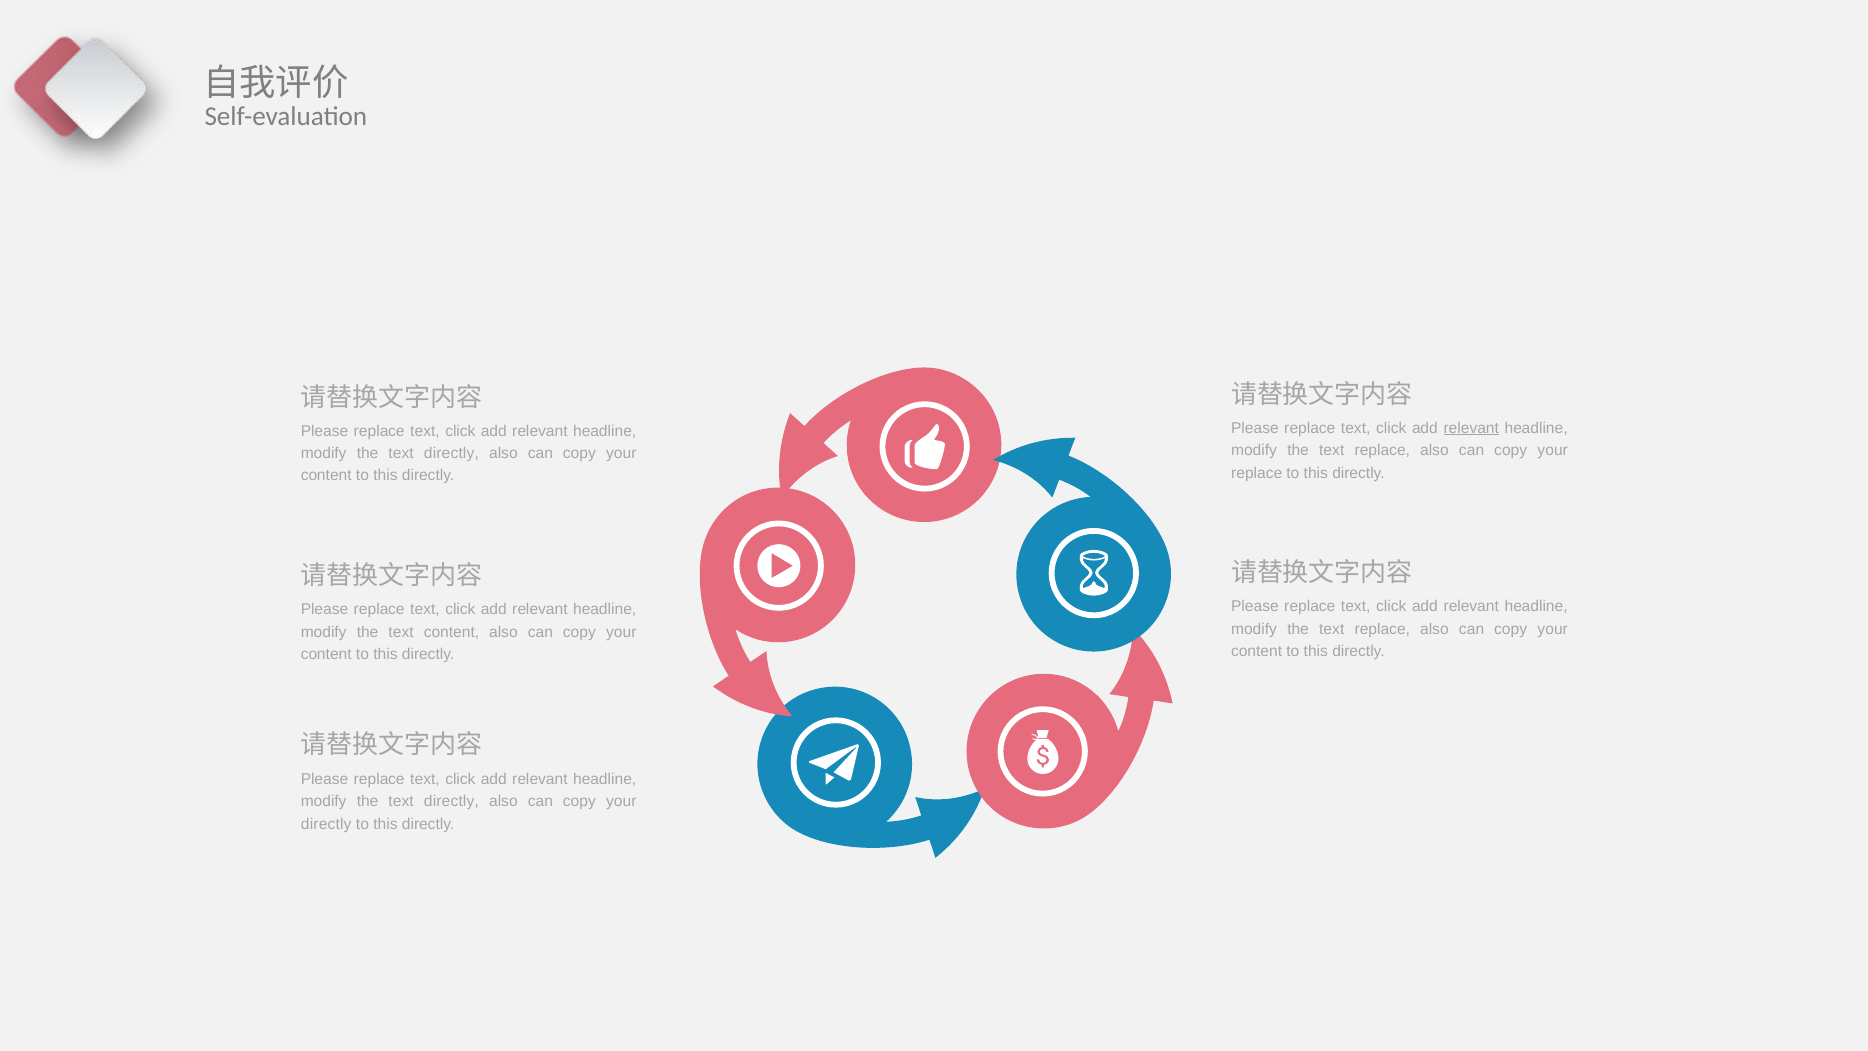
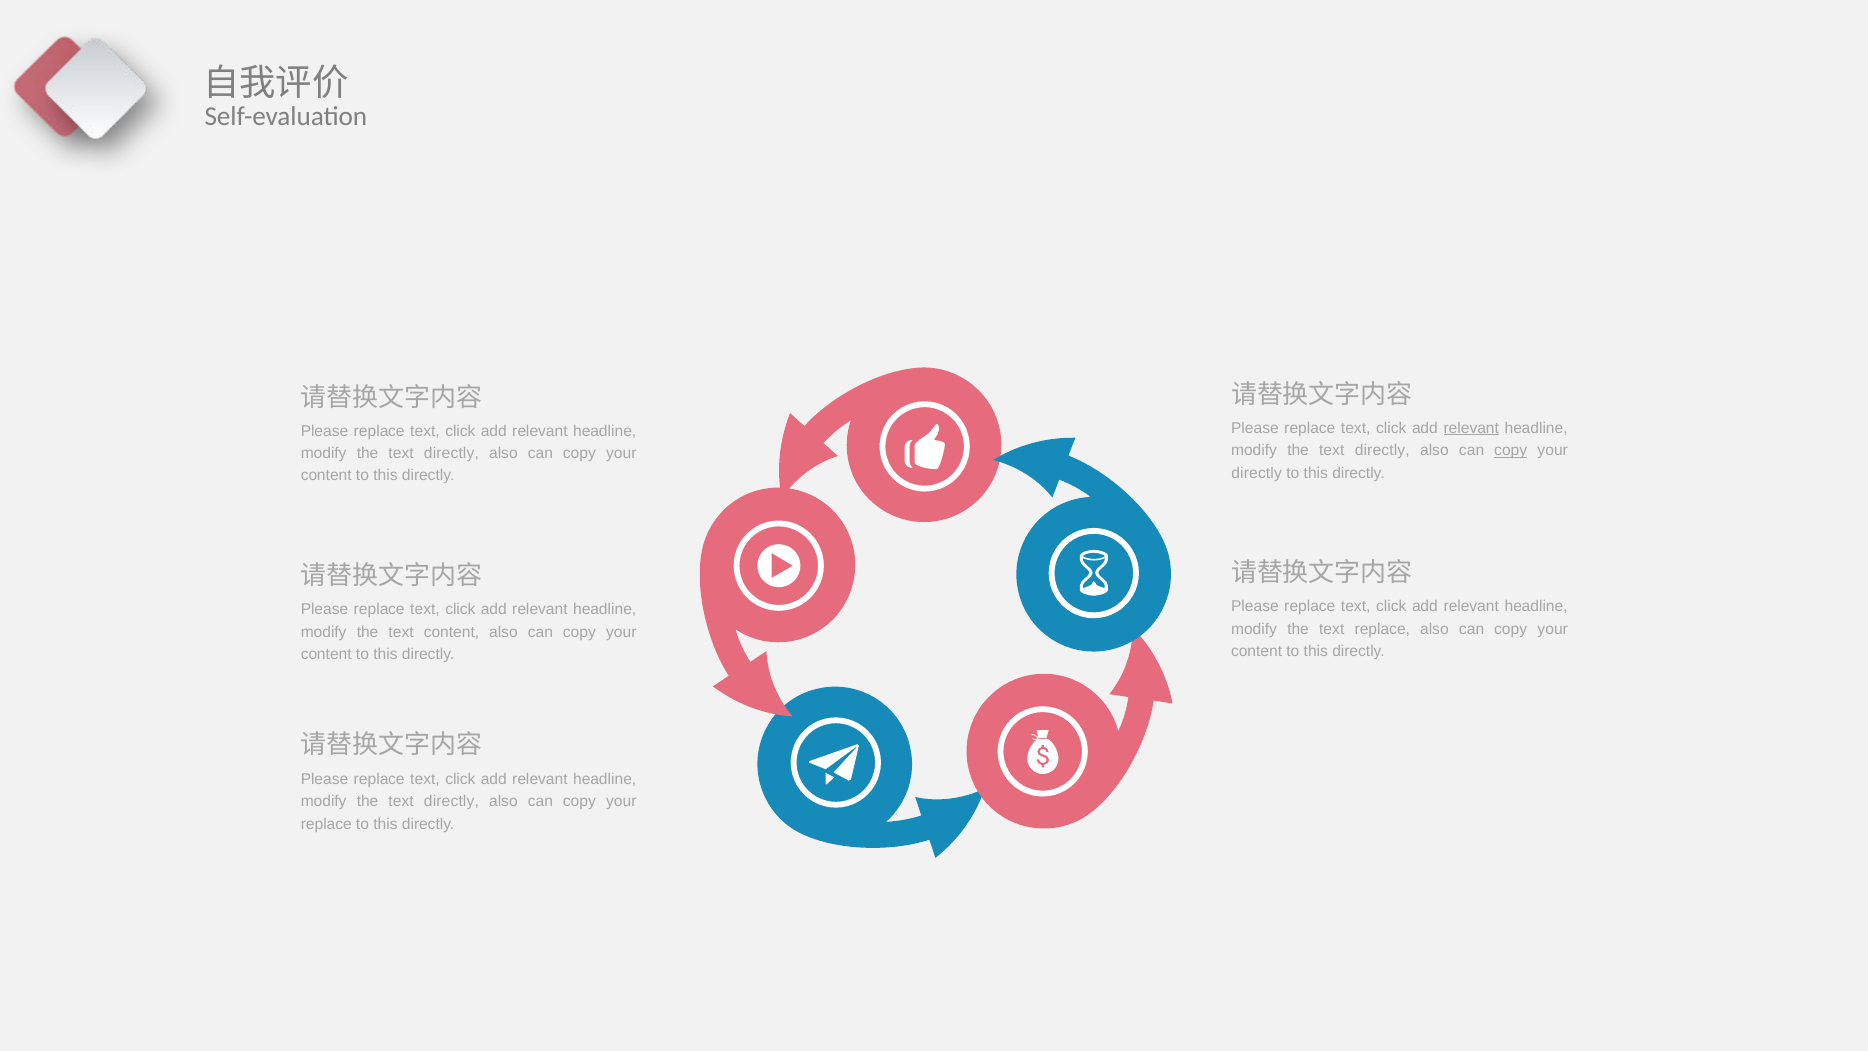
replace: replace -> directly (1382, 451)
copy underline: none -> present (1511, 451)
replace: replace -> directly (1257, 473)
directly: directly -> replace (326, 824)
